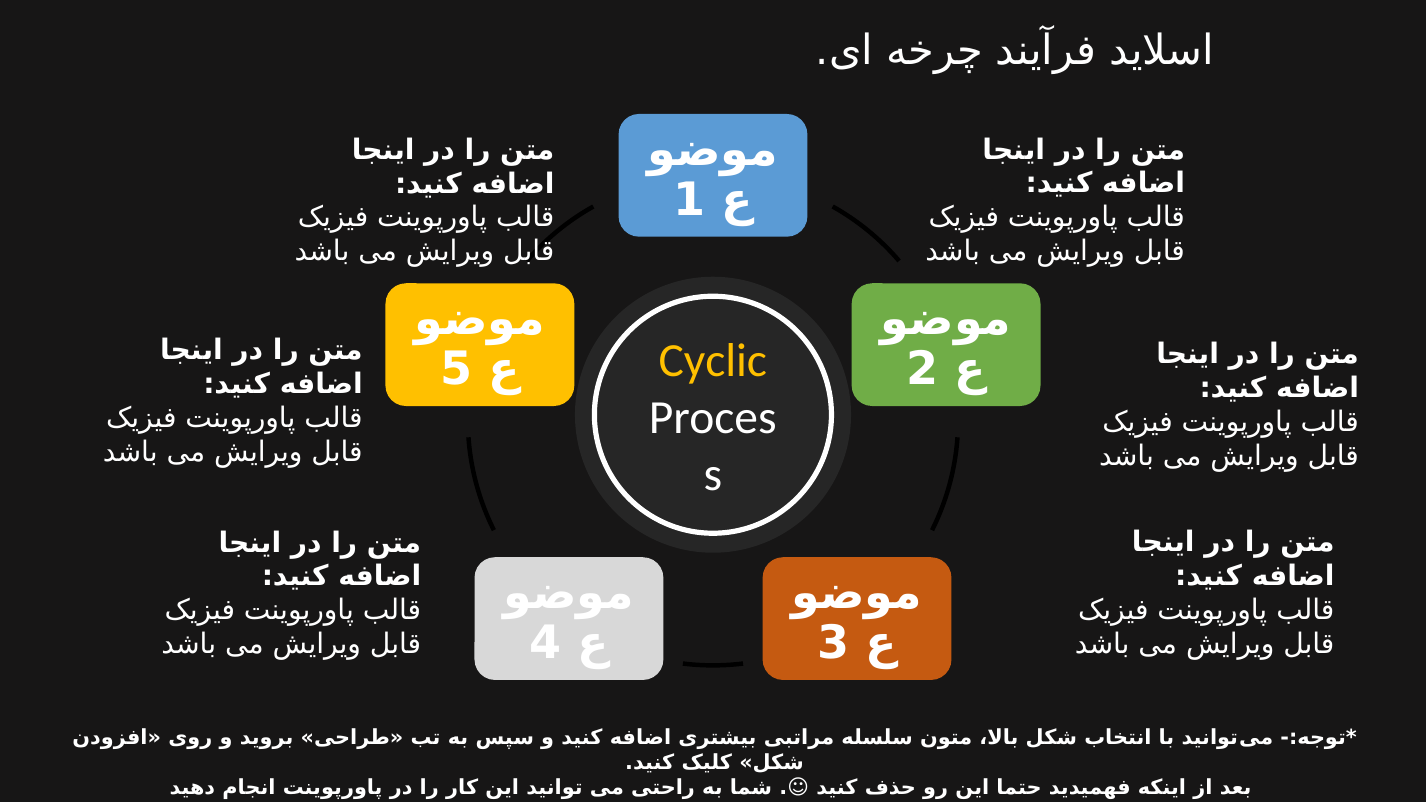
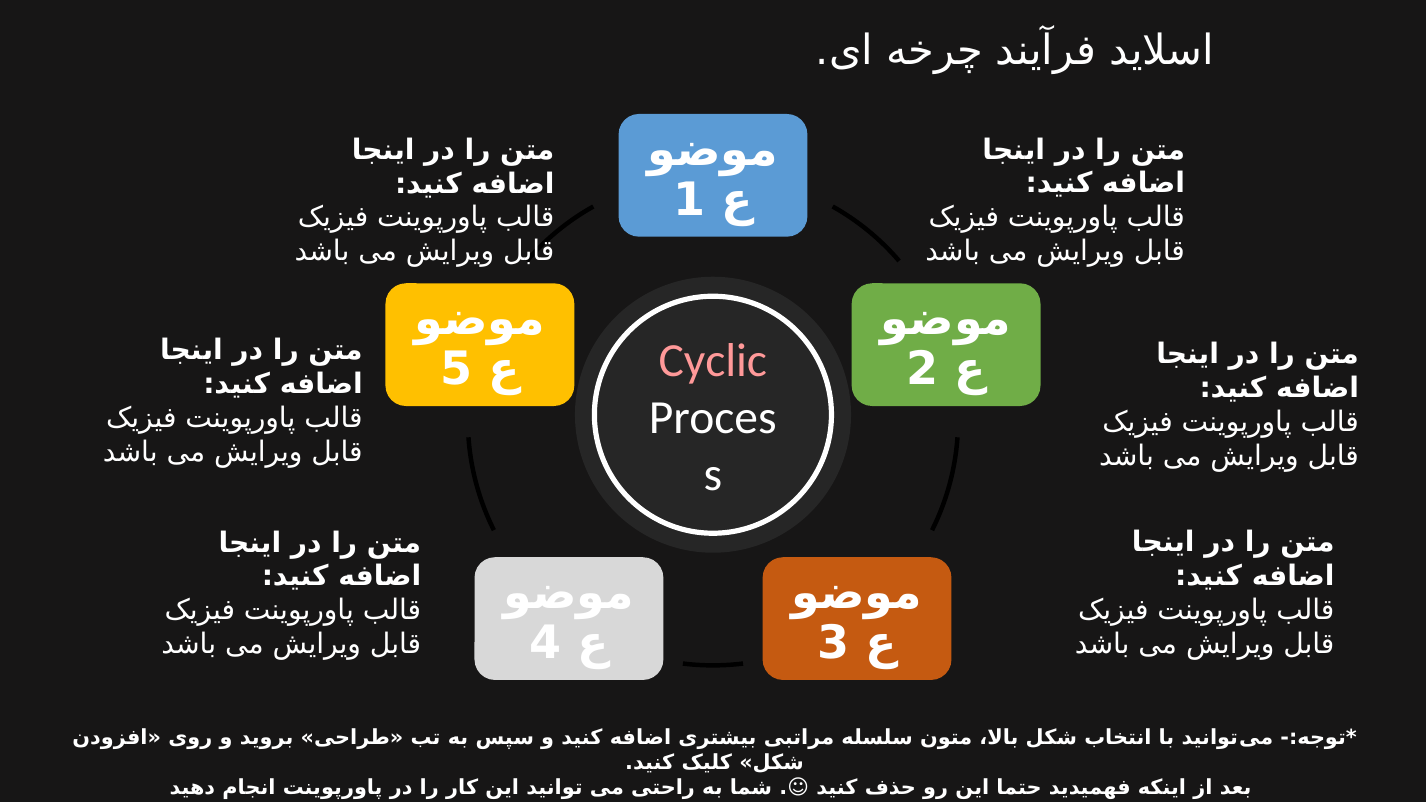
Cyclic colour: yellow -> pink (713, 361)
